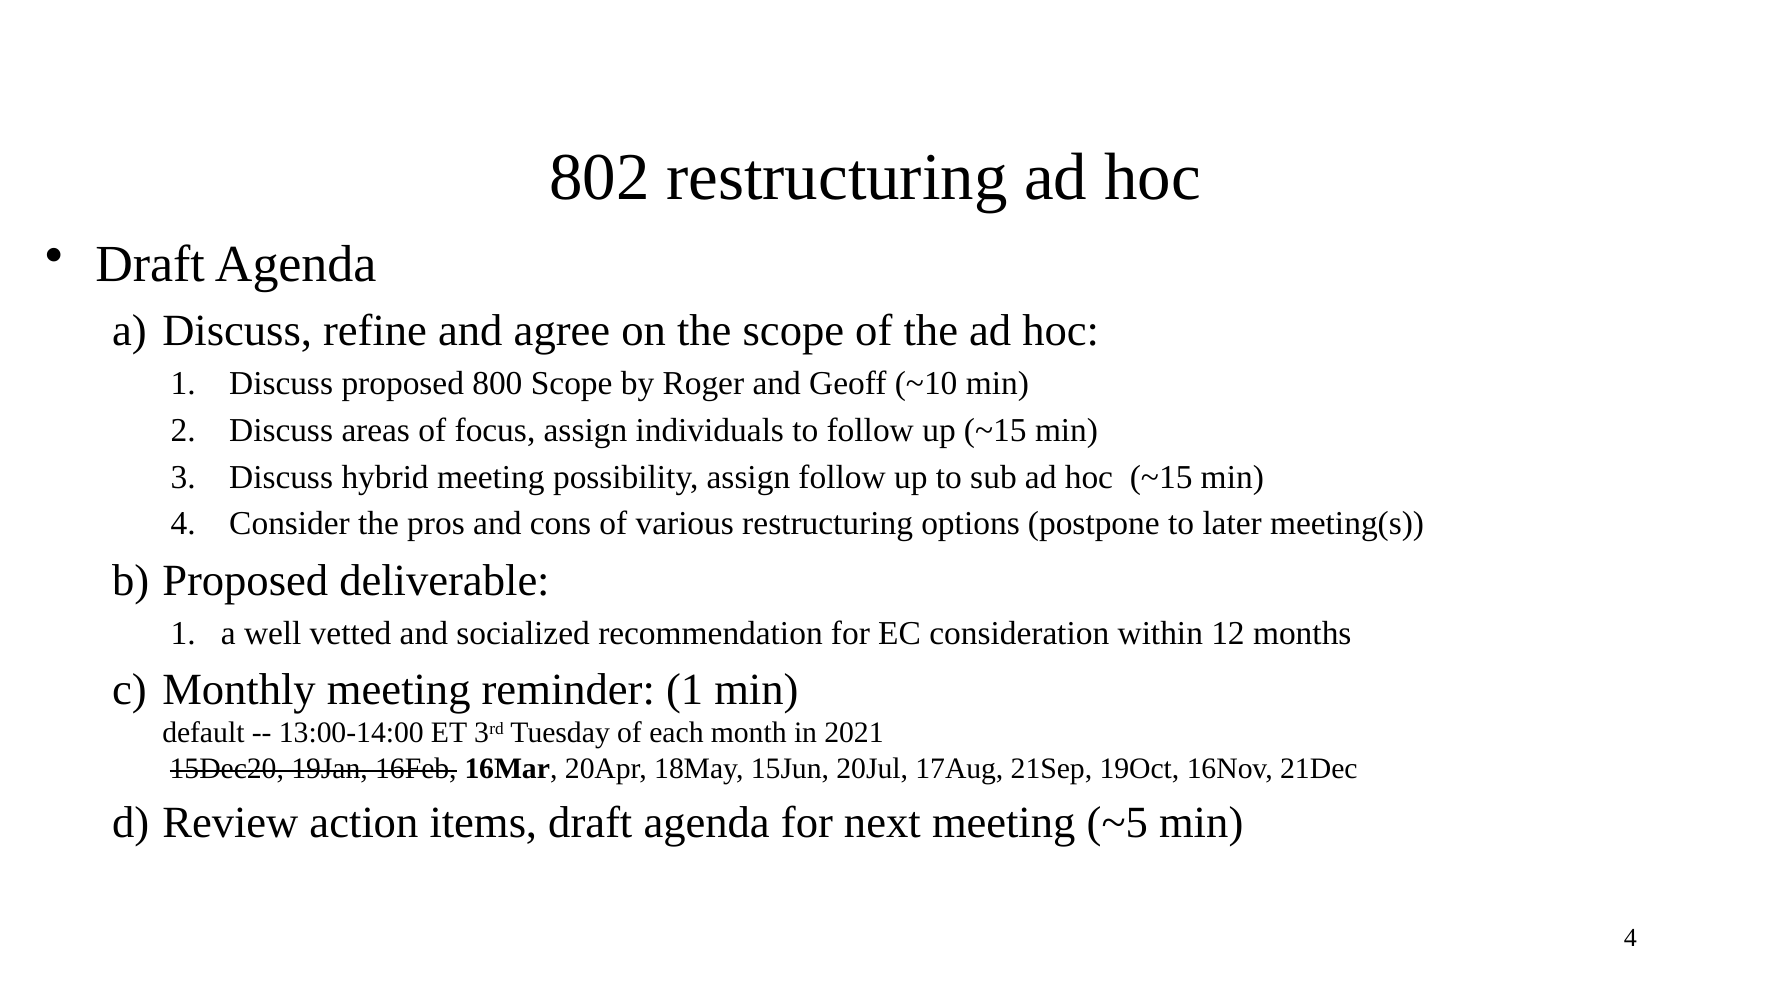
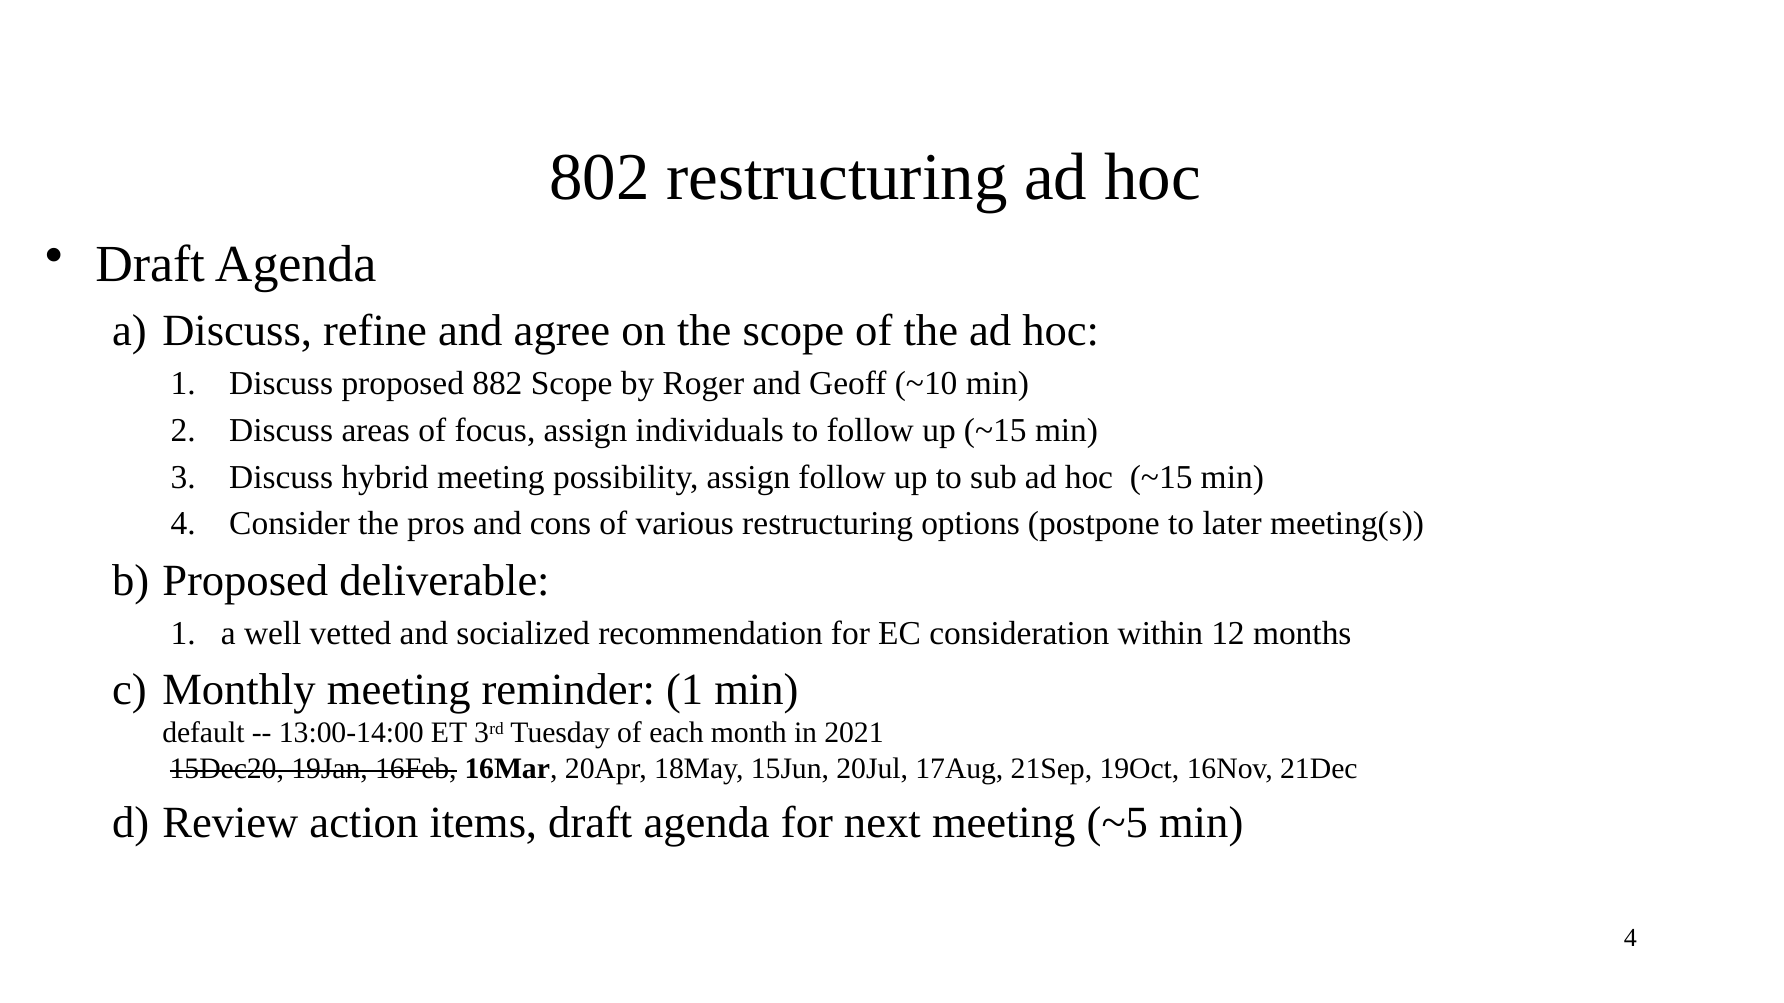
800: 800 -> 882 (497, 384)
